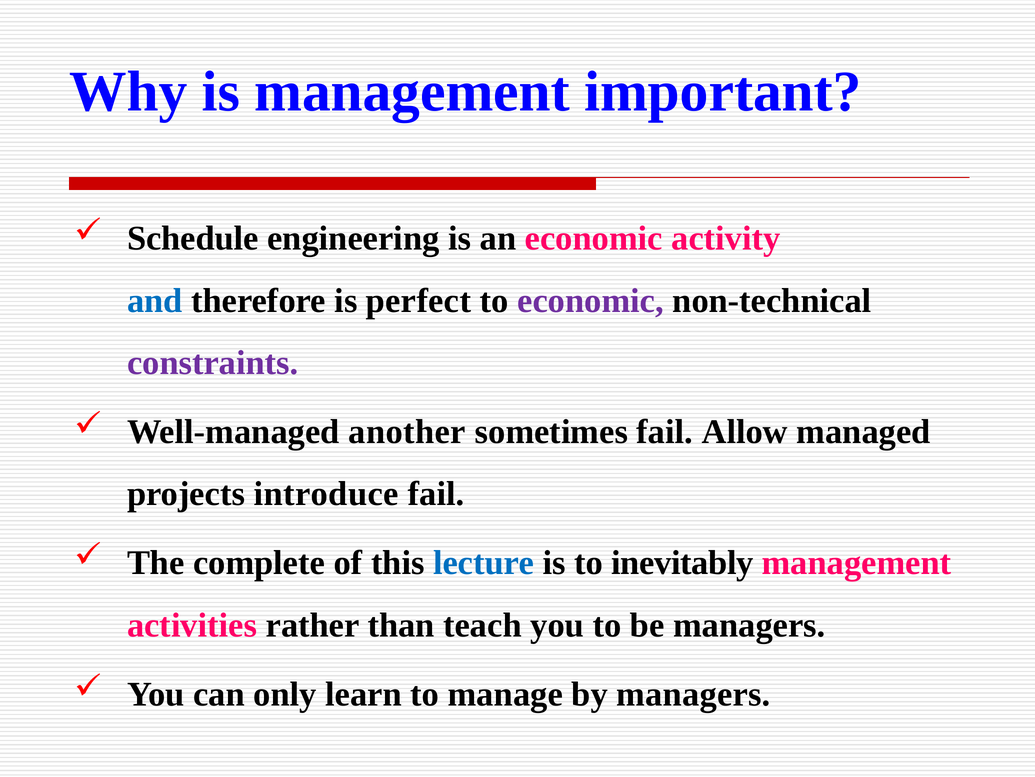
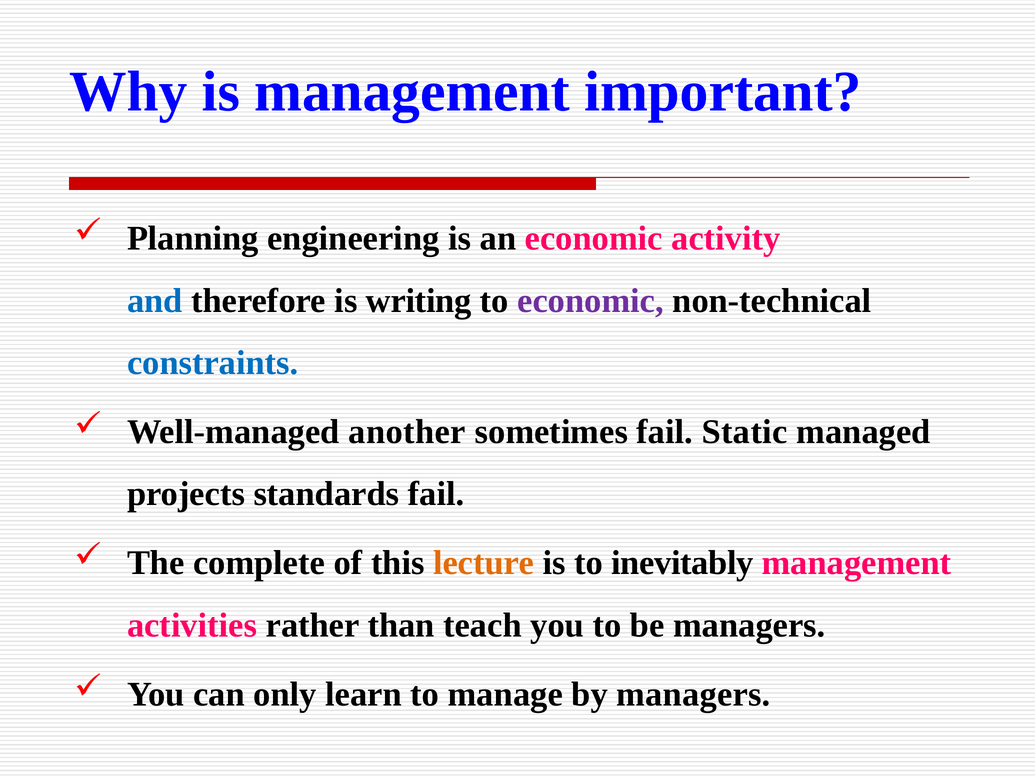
Schedule: Schedule -> Planning (193, 238)
perfect: perfect -> writing (419, 300)
constraints colour: purple -> blue (213, 362)
Allow: Allow -> Static (745, 431)
introduce: introduce -> standards (326, 494)
lecture colour: blue -> orange (484, 563)
